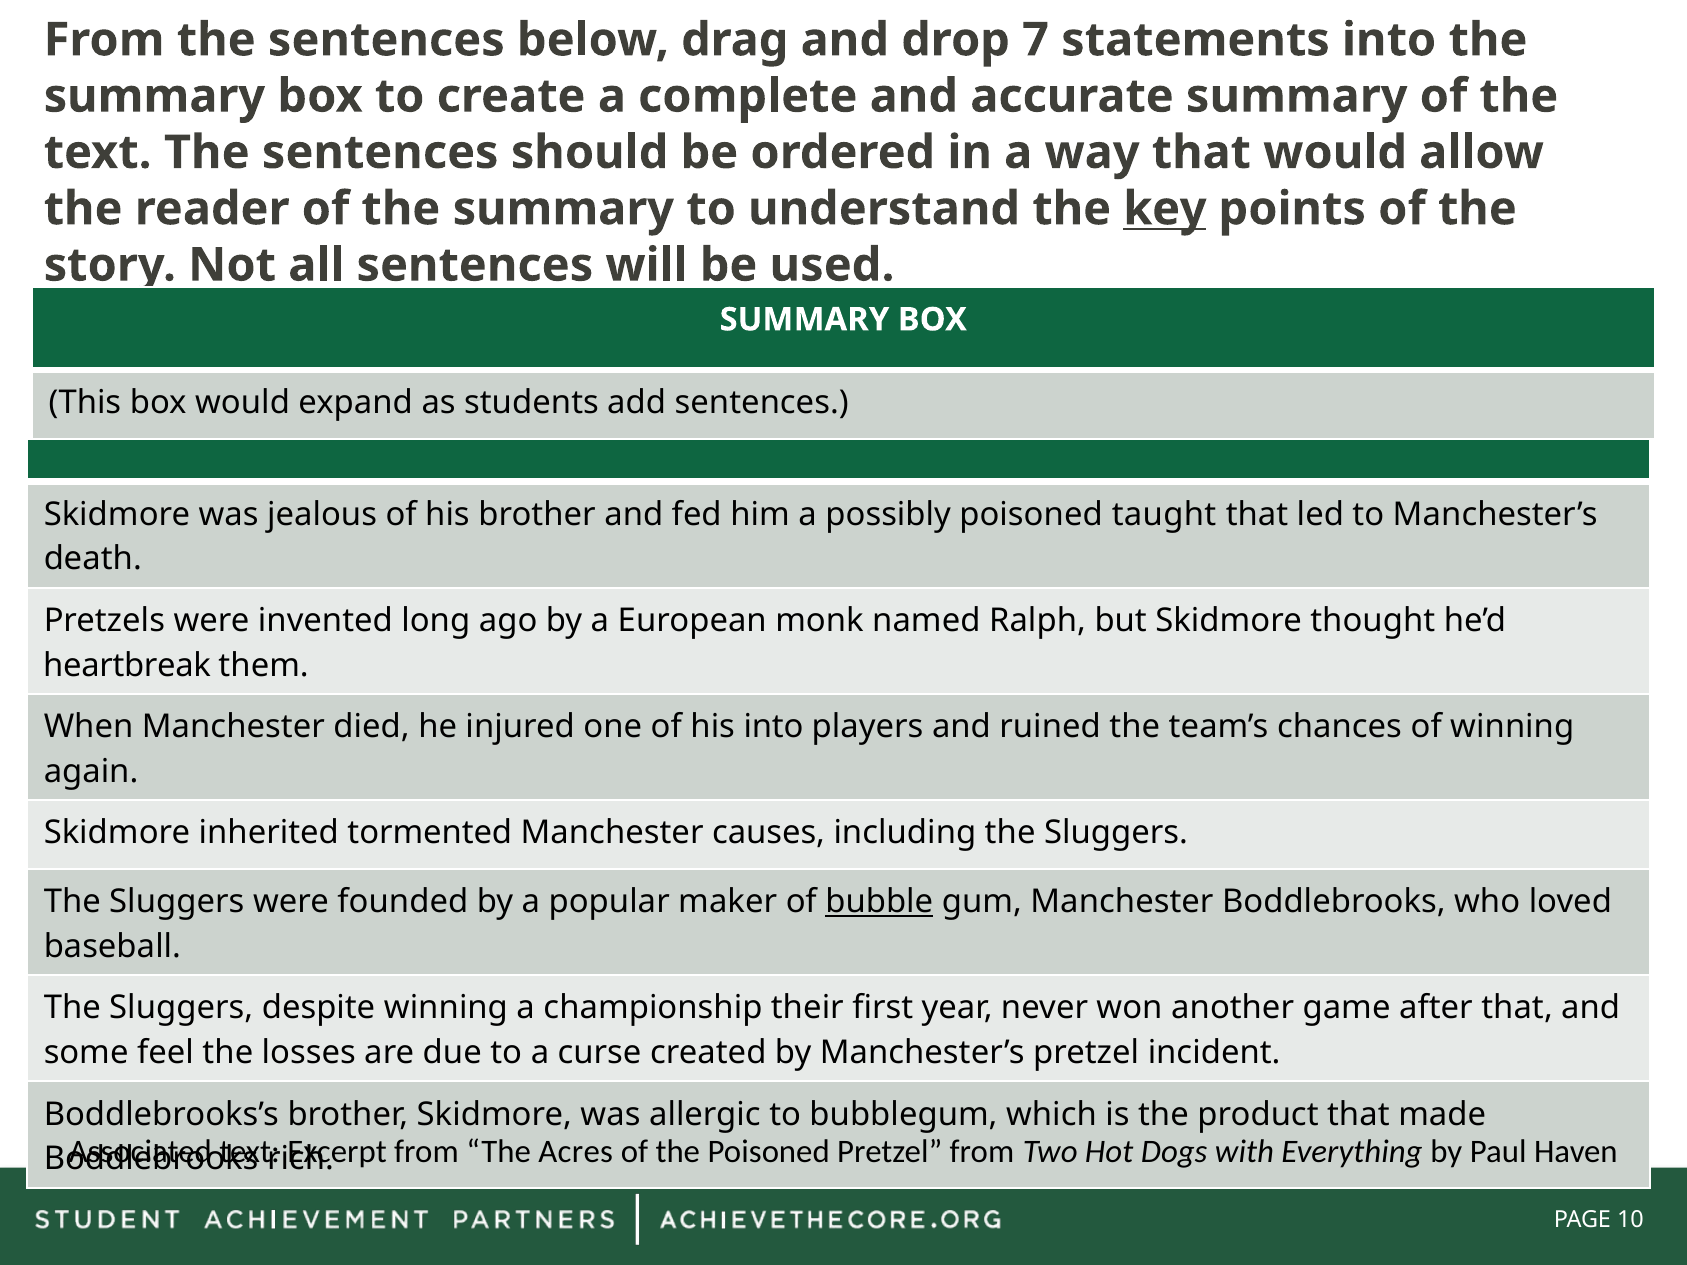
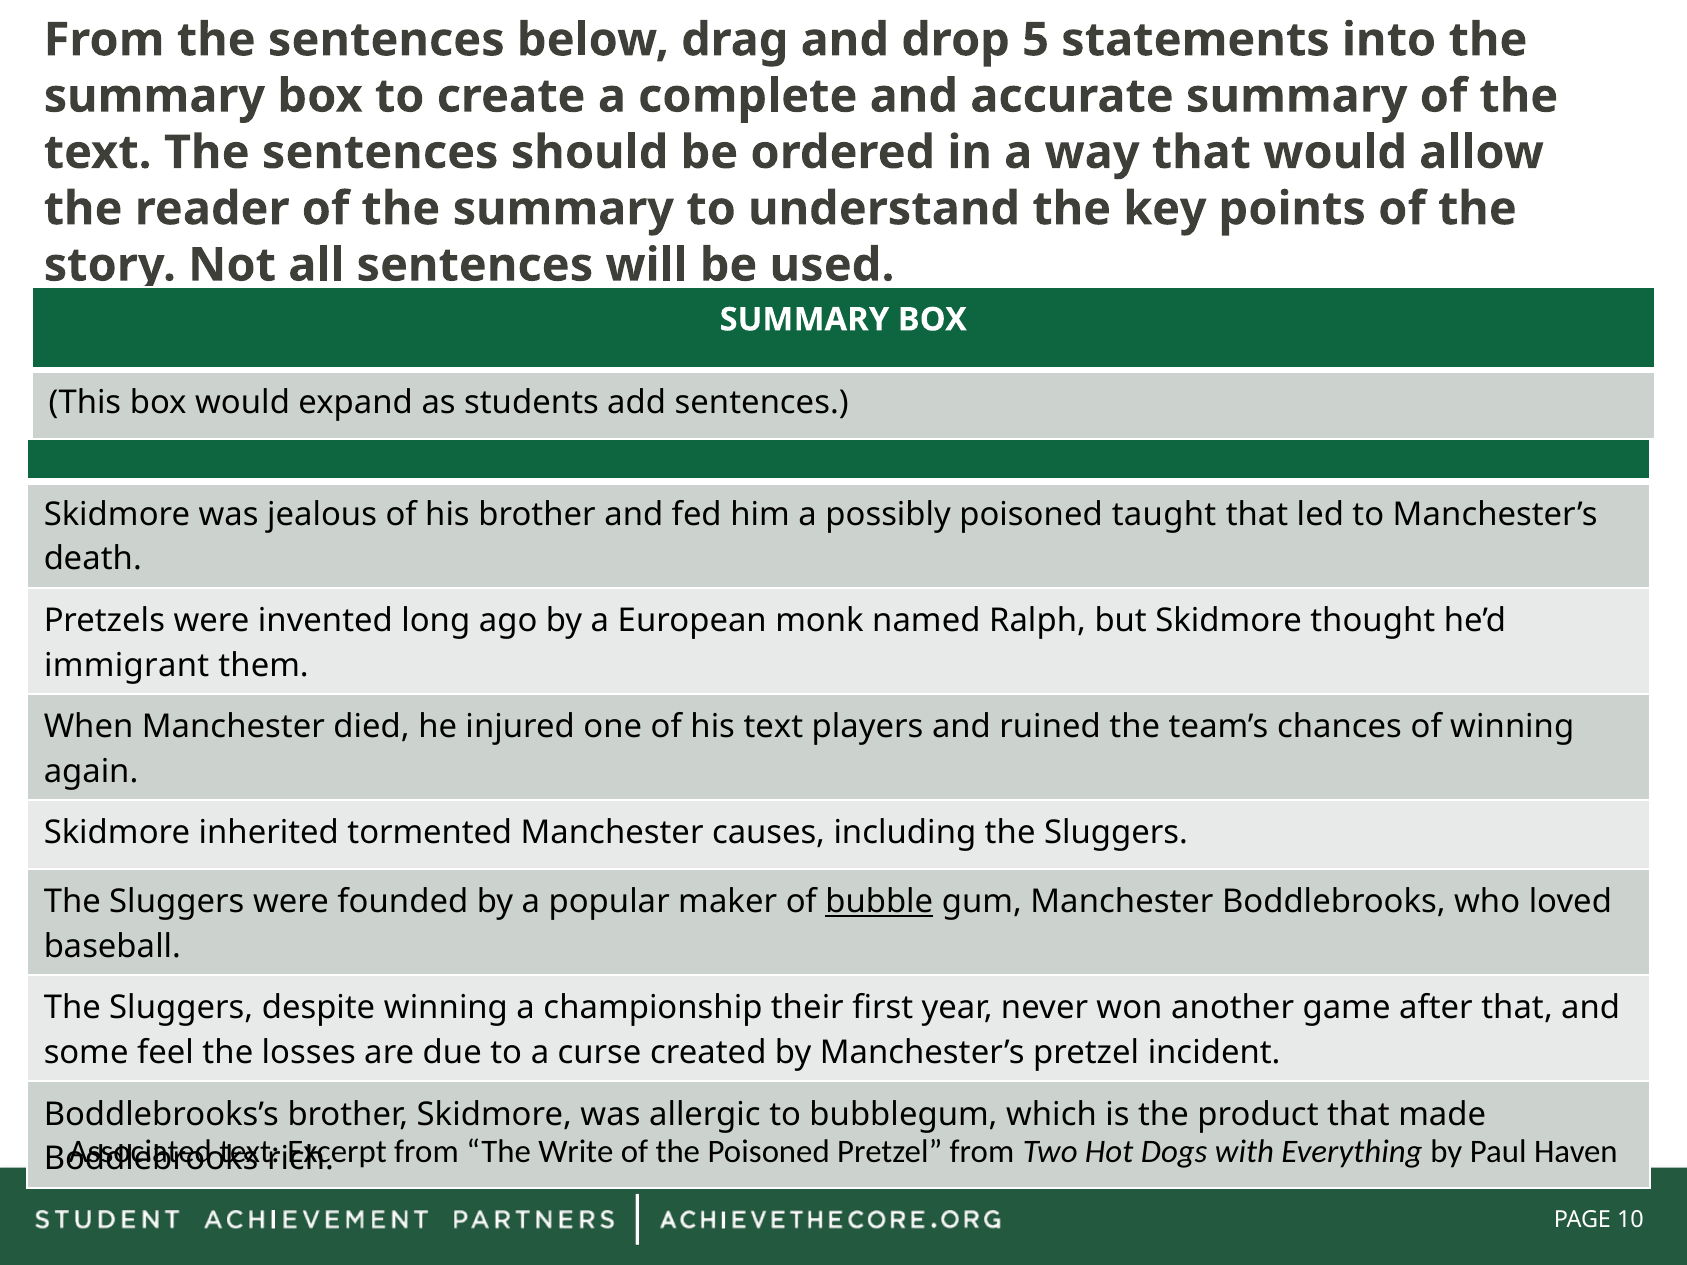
7: 7 -> 5 (1036, 40)
key underline: present -> none (1165, 209)
heartbreak: heartbreak -> immigrant (127, 665)
his into: into -> text (773, 727)
Acres: Acres -> Write (576, 1152)
